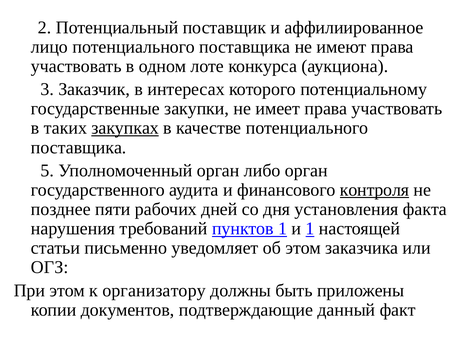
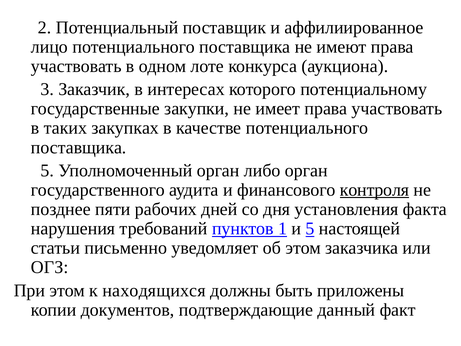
закупках underline: present -> none (125, 128)
и 1: 1 -> 5 (310, 228)
организатору: организатору -> находящихся (154, 290)
